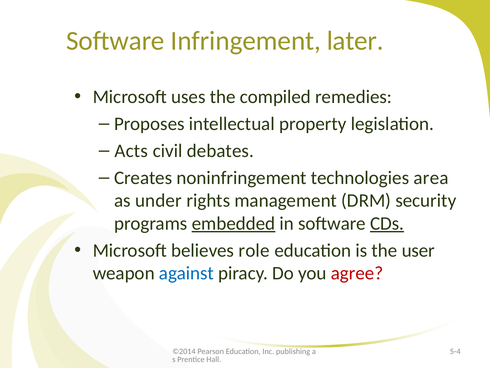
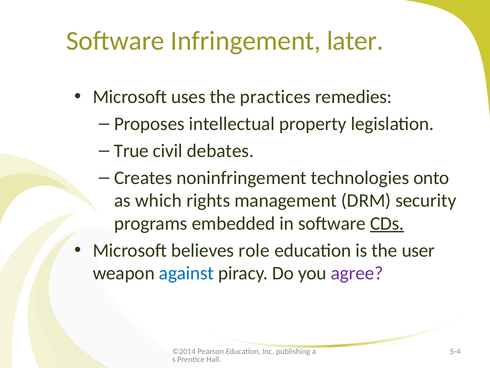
compiled: compiled -> practices (275, 97)
Acts: Acts -> True (131, 151)
area: area -> onto (431, 178)
under: under -> which (158, 200)
embedded underline: present -> none (233, 223)
agree colour: red -> purple (357, 273)
